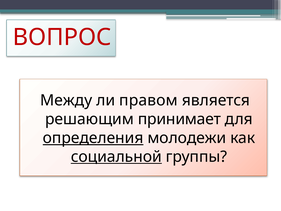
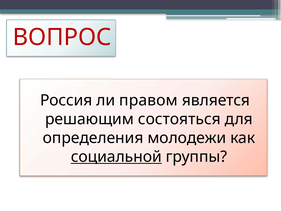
Между: Между -> Россия (66, 100)
принимает: принимает -> состояться (179, 119)
определения underline: present -> none (93, 138)
